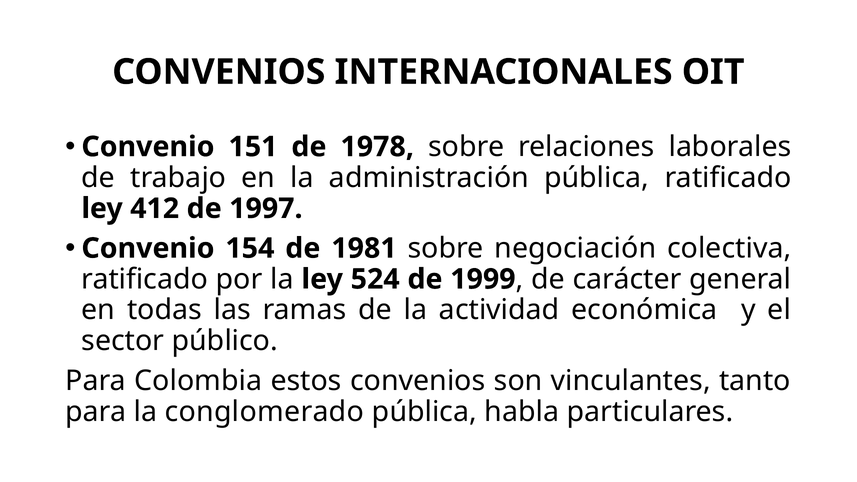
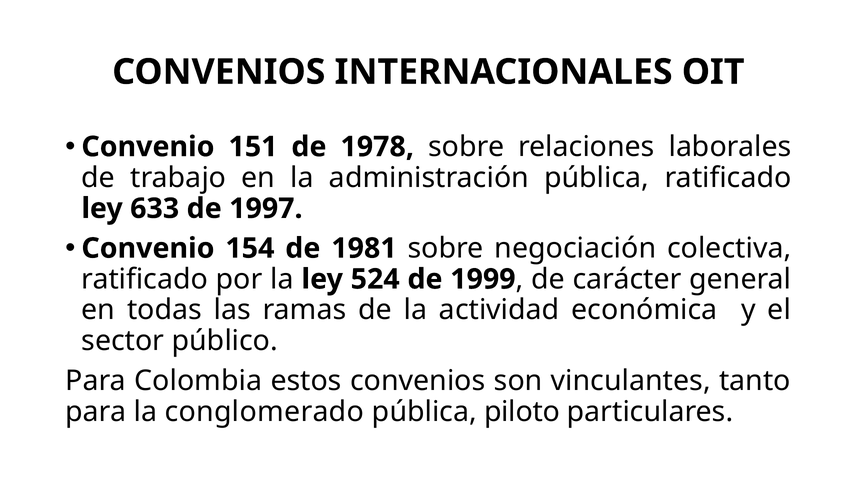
412: 412 -> 633 (155, 209)
habla: habla -> piloto (522, 412)
